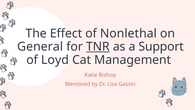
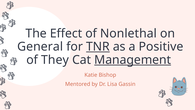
Support: Support -> Positive (161, 47)
Loyd: Loyd -> They (55, 60)
Management underline: none -> present (133, 60)
